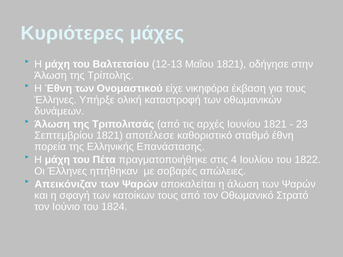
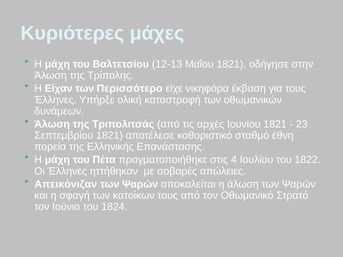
Η Έθνη: Έθνη -> Είχαν (59, 89)
Ονομαστικού: Ονομαστικού -> Περισσότερο (130, 89)
